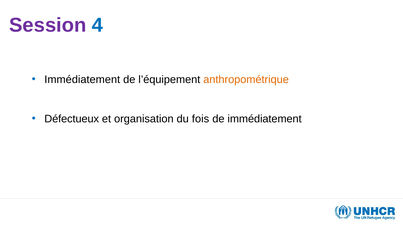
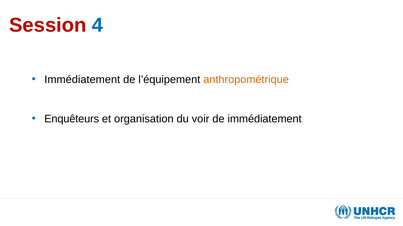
Session colour: purple -> red (48, 25)
Défectueux: Défectueux -> Enquêteurs (72, 119)
fois: fois -> voir (201, 119)
